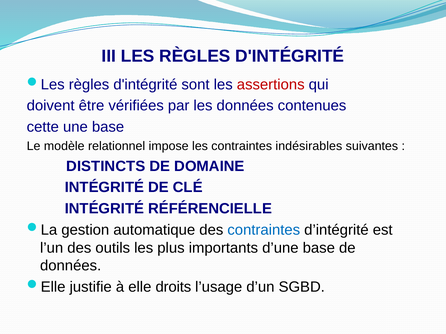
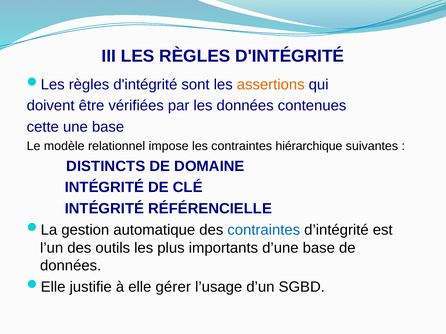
assertions colour: red -> orange (271, 85)
indésirables: indésirables -> hiérarchique (309, 146)
droits: droits -> gérer (173, 287)
